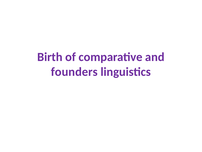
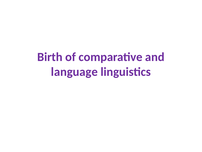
founders: founders -> language (74, 72)
